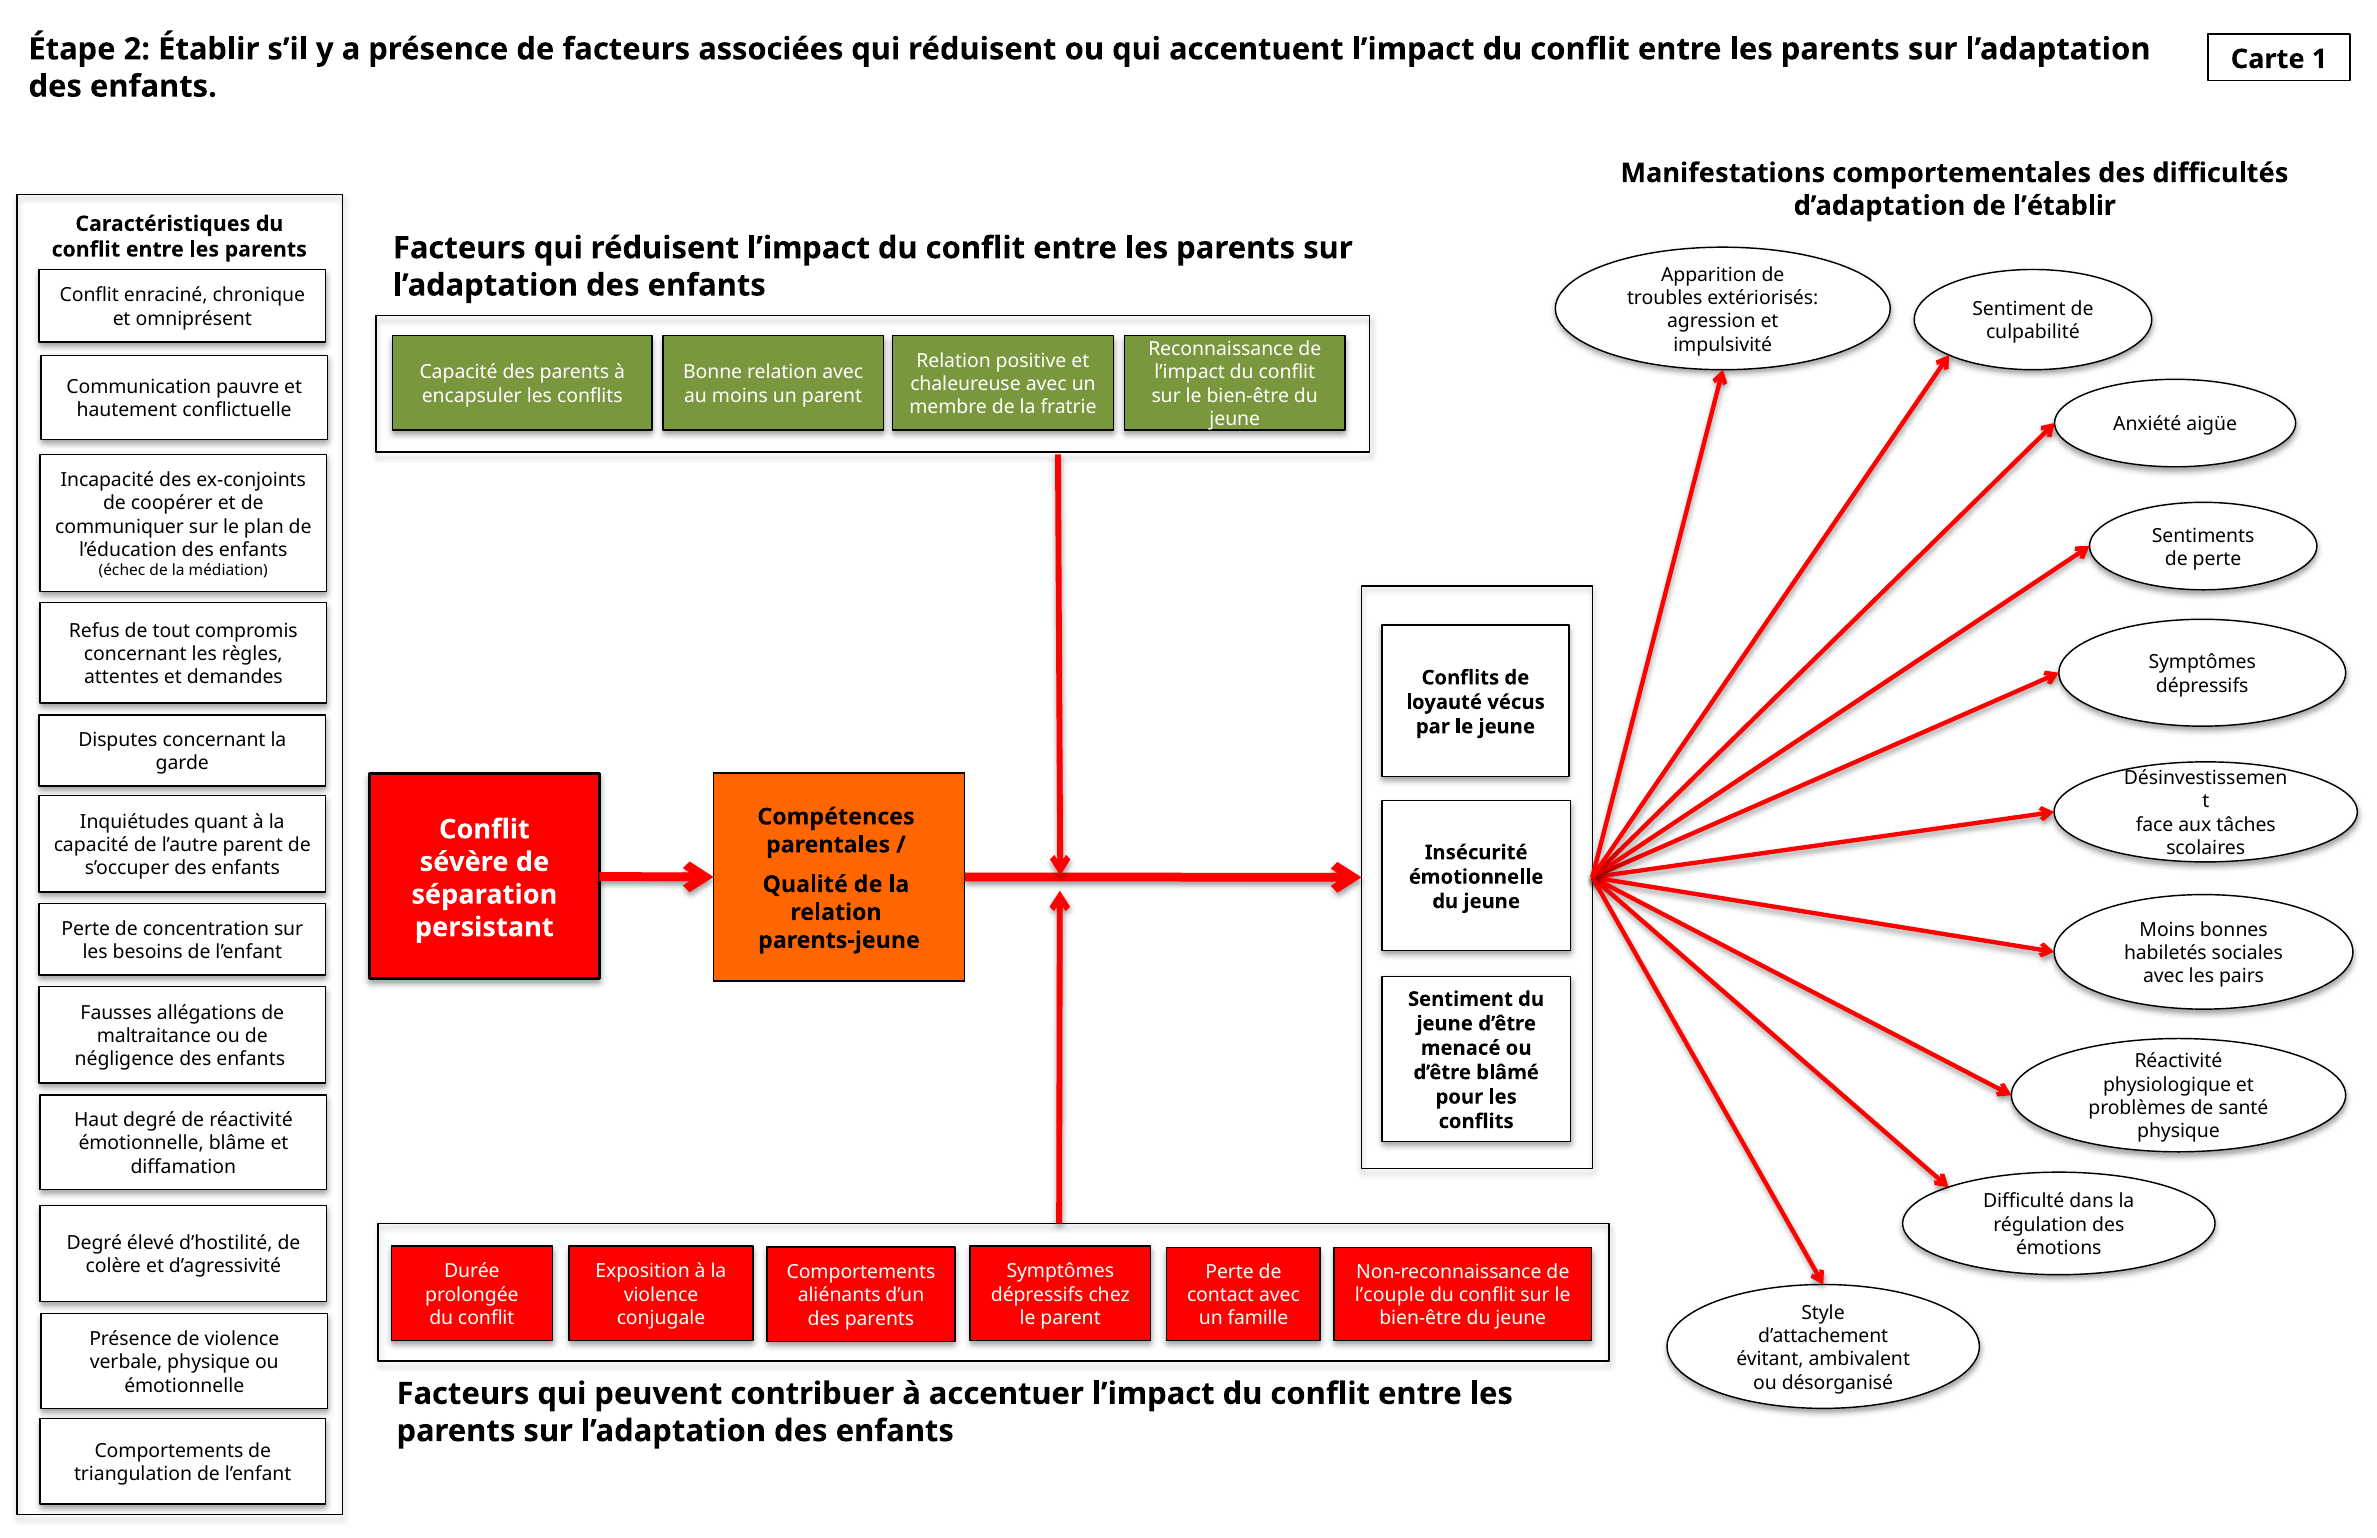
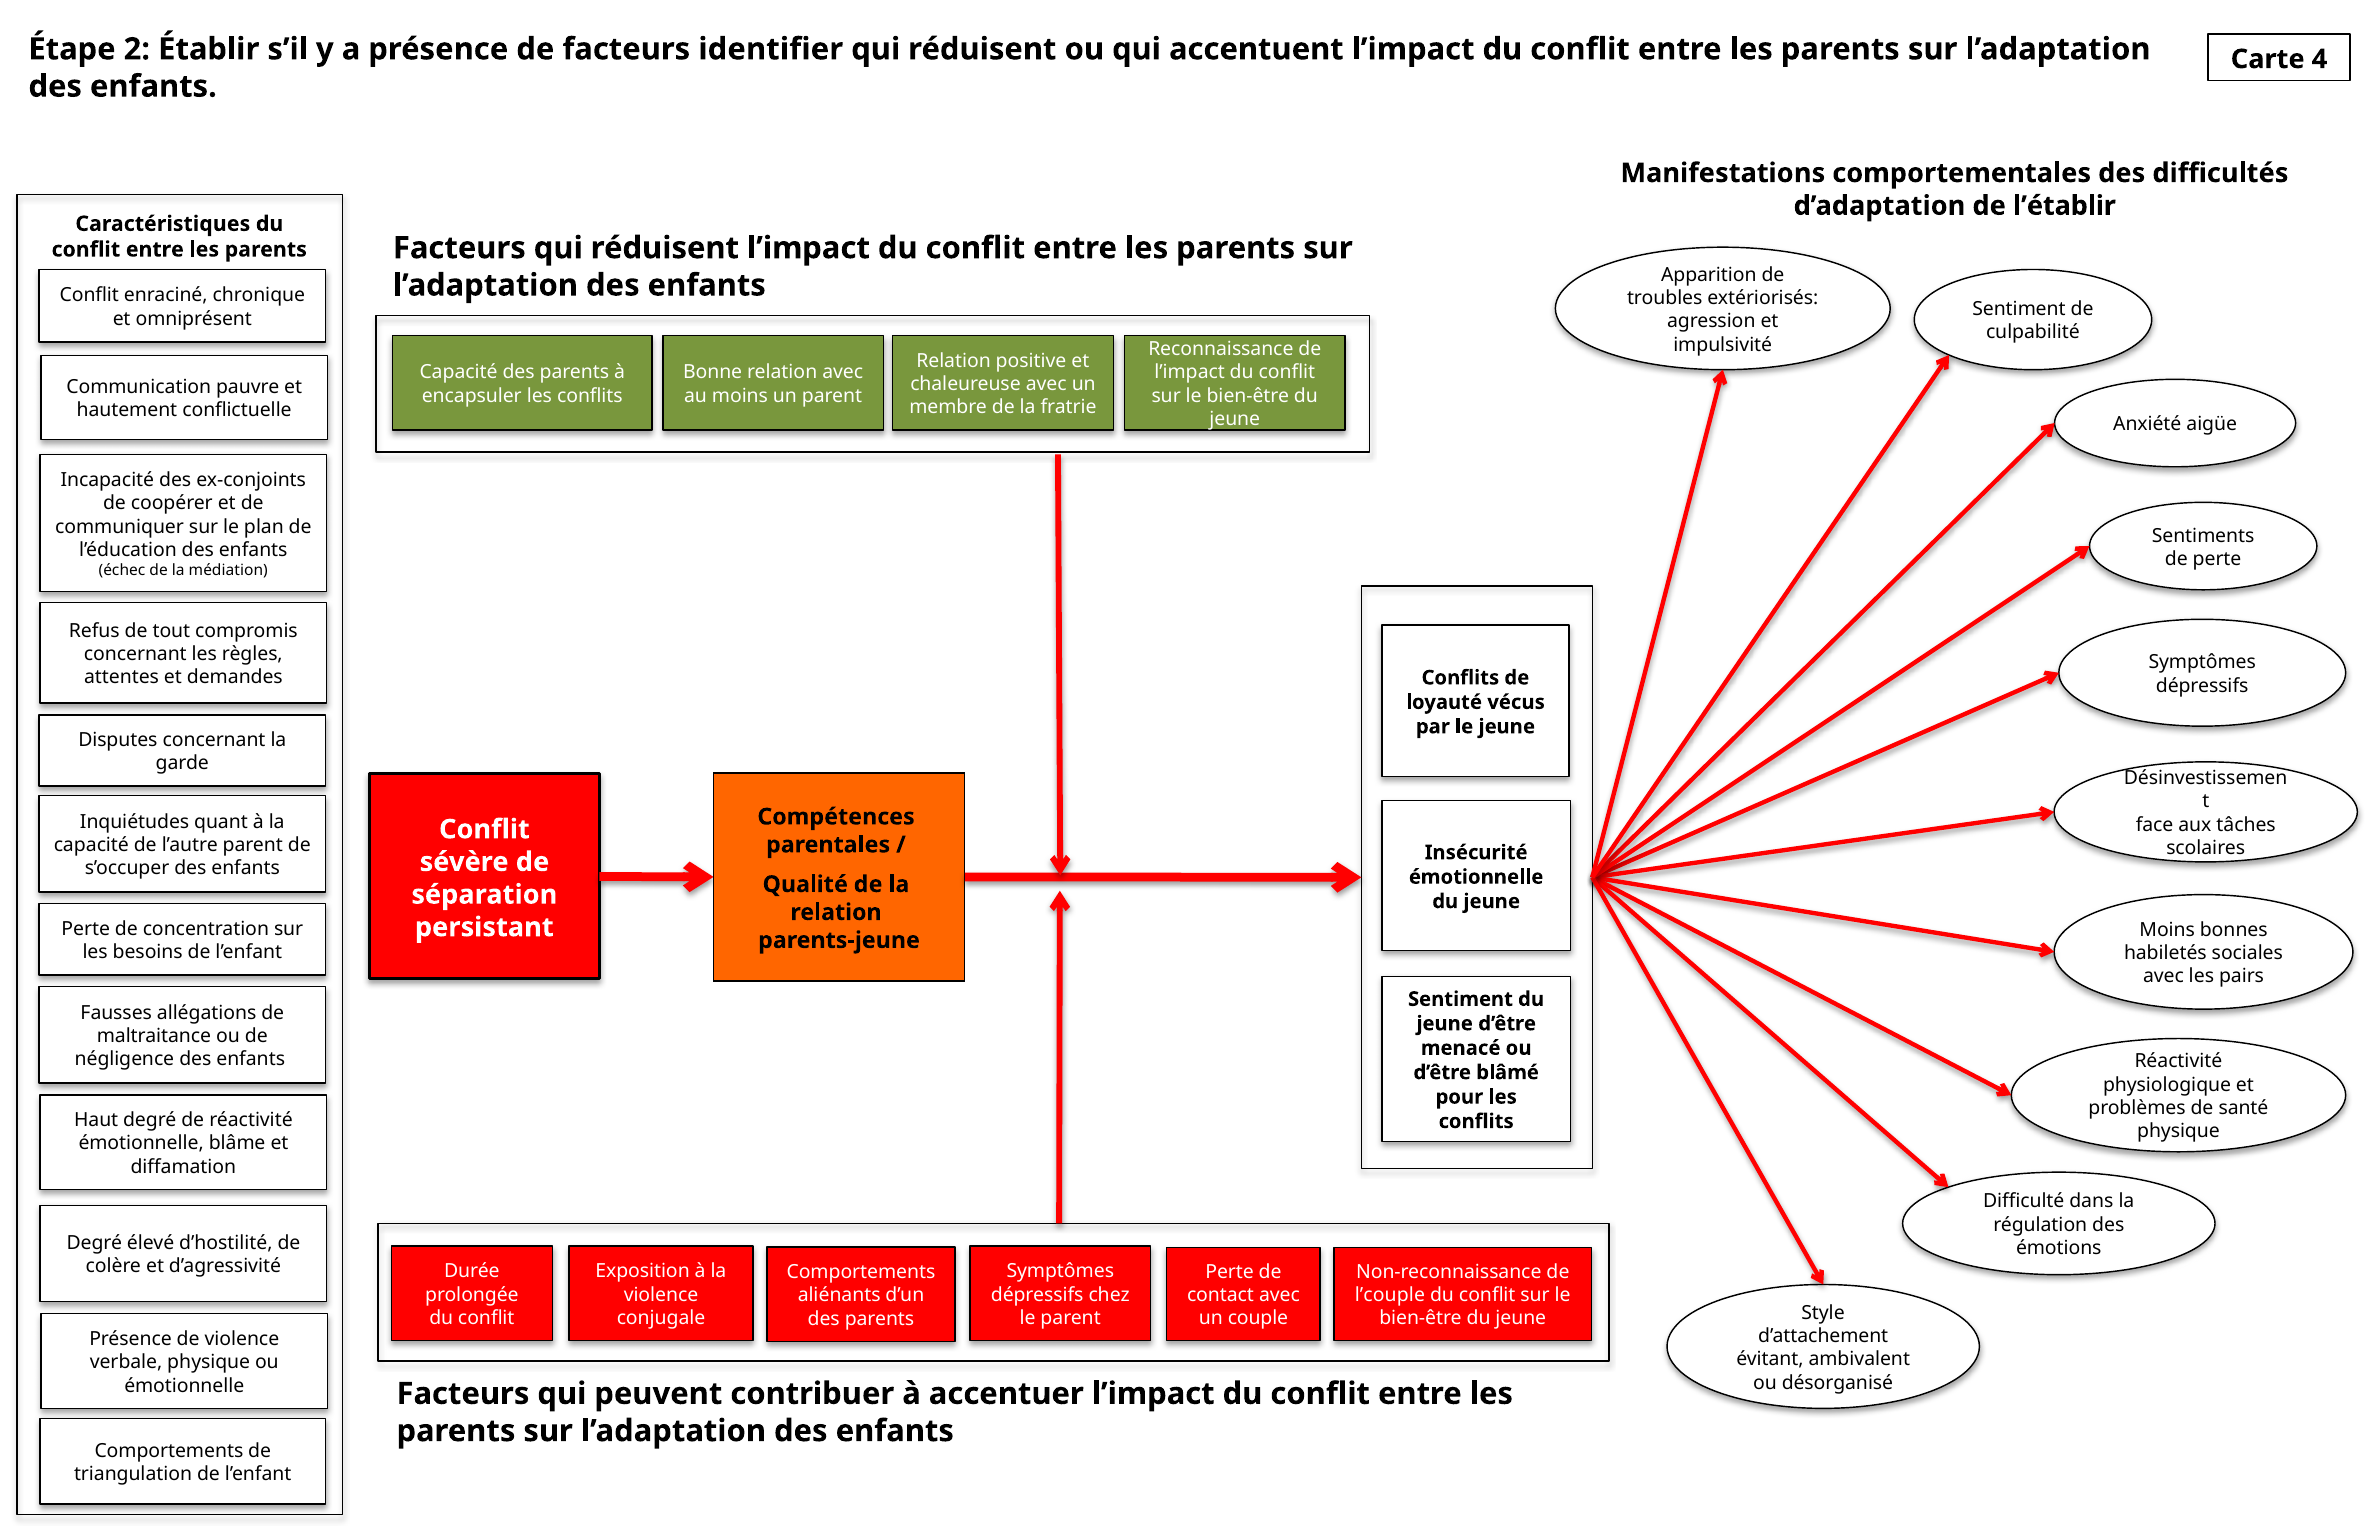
associées: associées -> identifier (771, 49)
1: 1 -> 4 (2319, 59)
famille: famille -> couple (1258, 1319)
